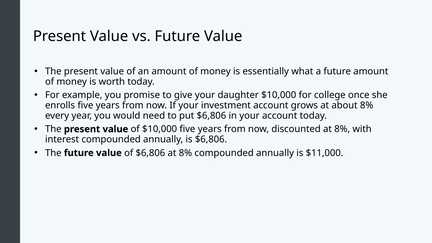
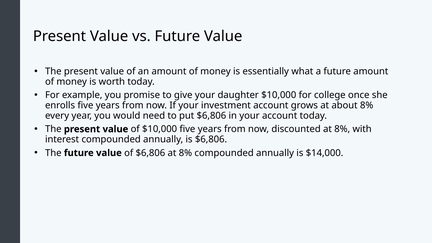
$11,000: $11,000 -> $14,000 (325, 153)
